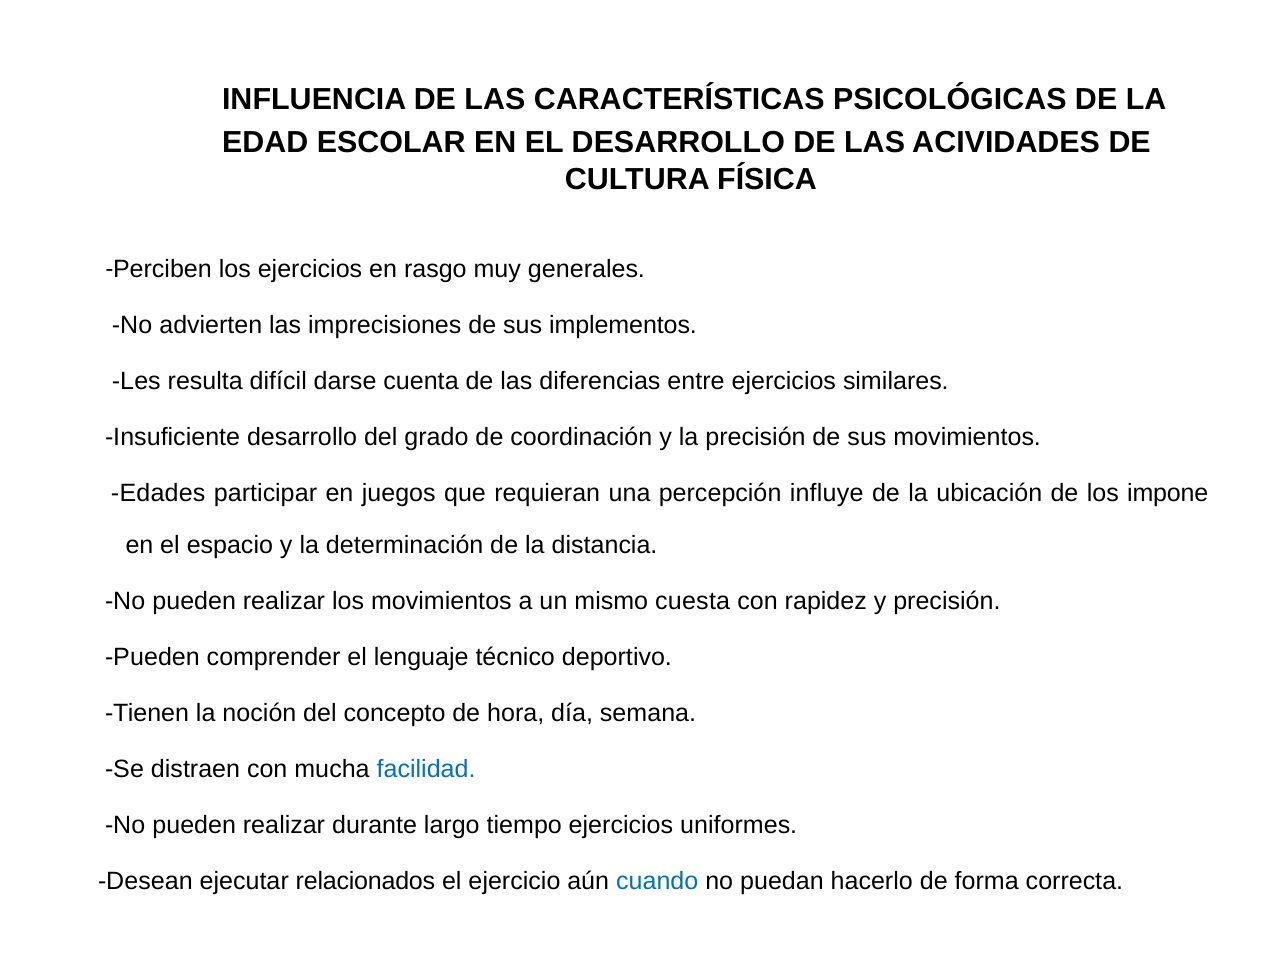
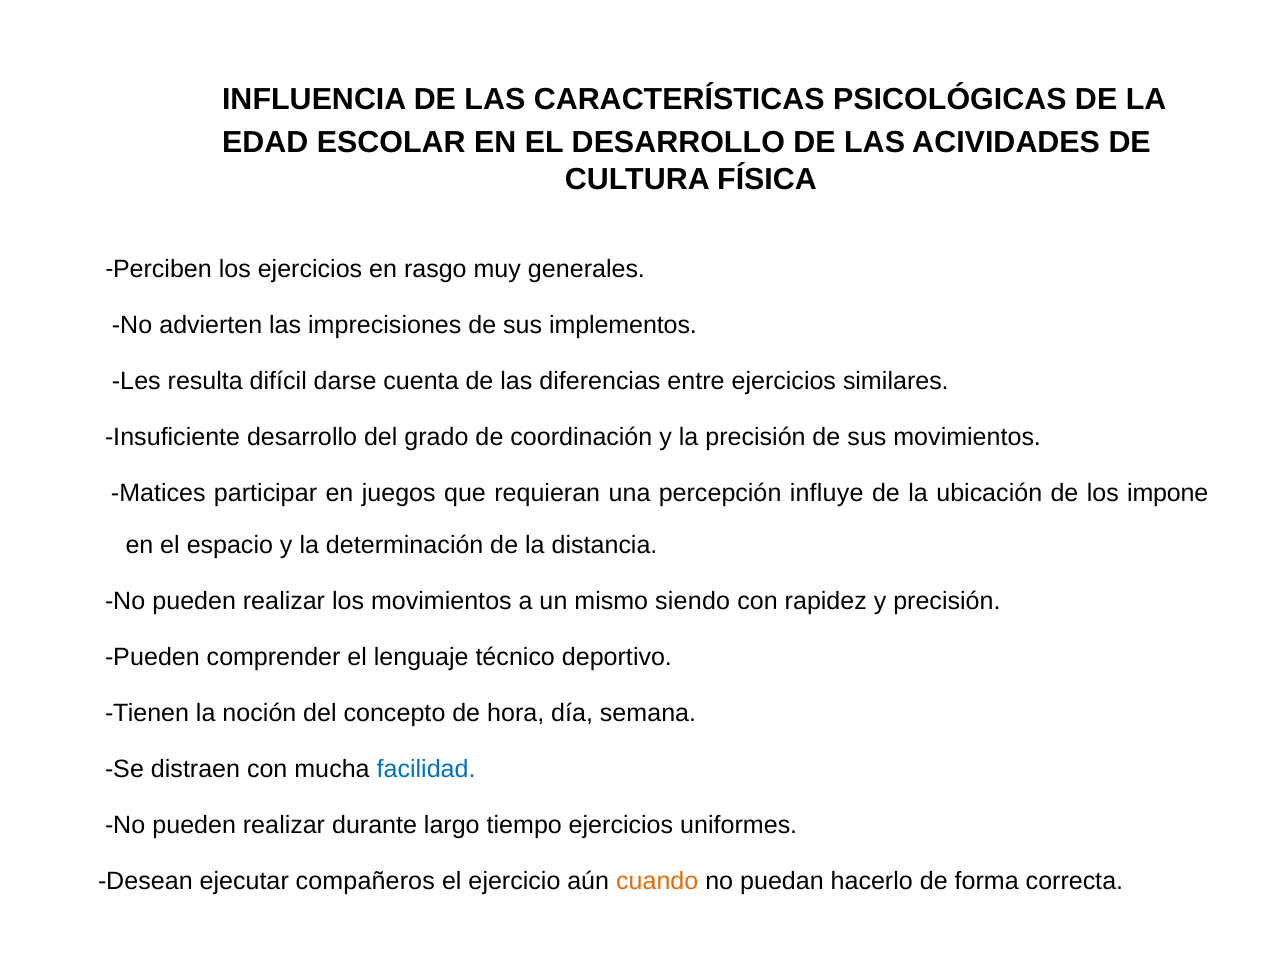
Edades: Edades -> Matices (158, 494)
cuesta: cuesta -> siendo (693, 601)
relacionados: relacionados -> compañeros (365, 881)
cuando colour: blue -> orange (657, 881)
